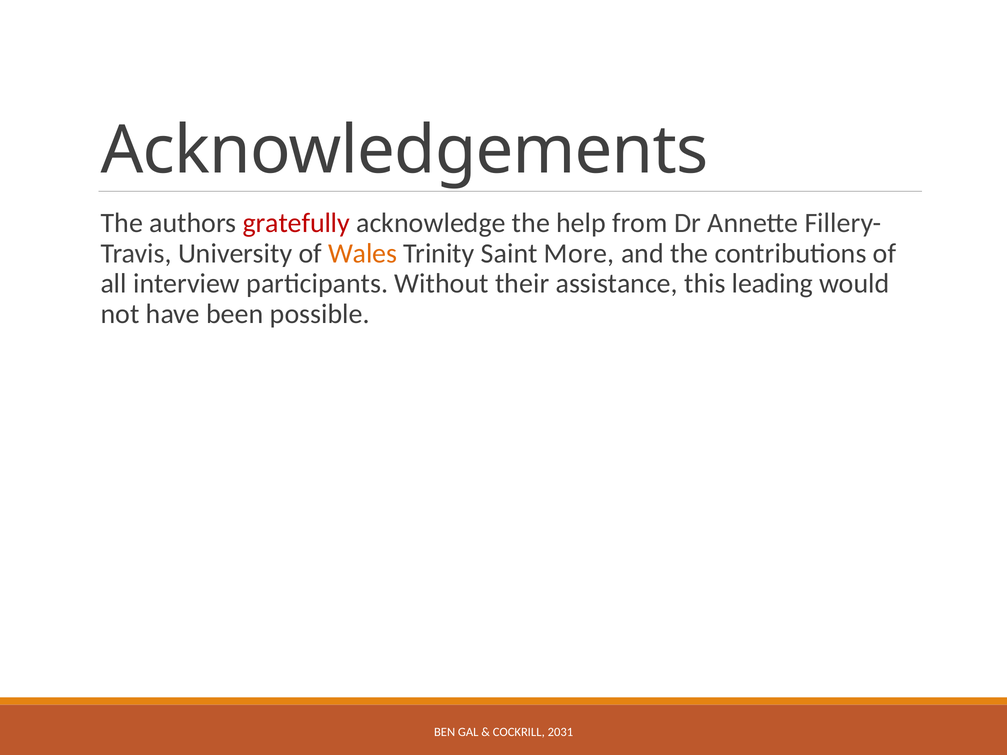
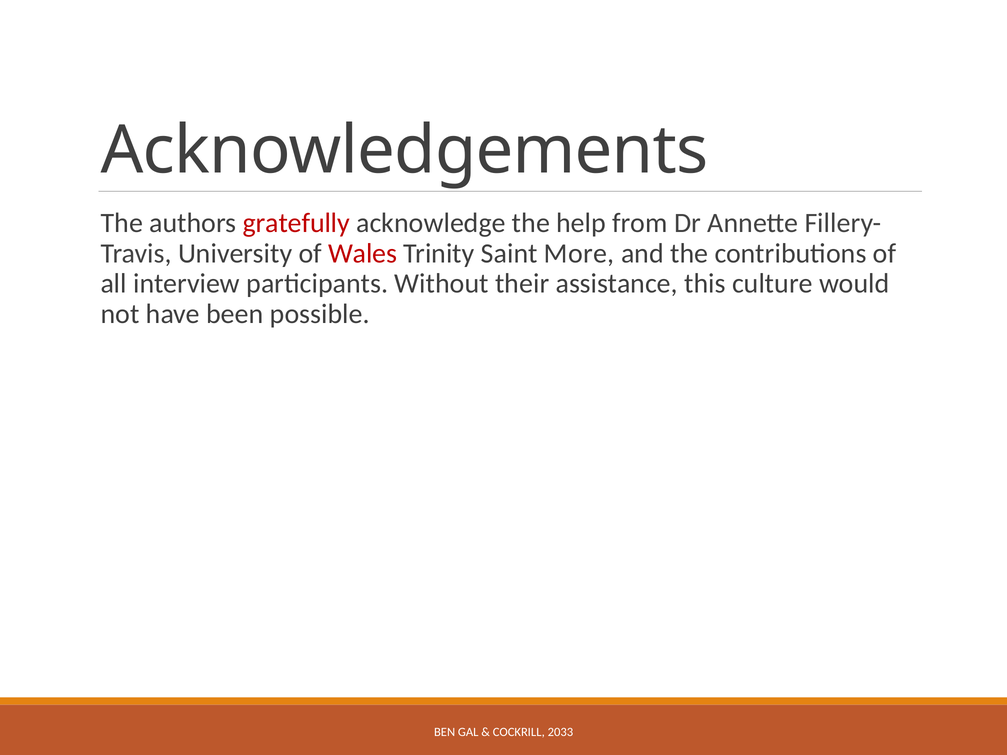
Wales colour: orange -> red (363, 254)
leading: leading -> culture (772, 284)
2031: 2031 -> 2033 (560, 732)
